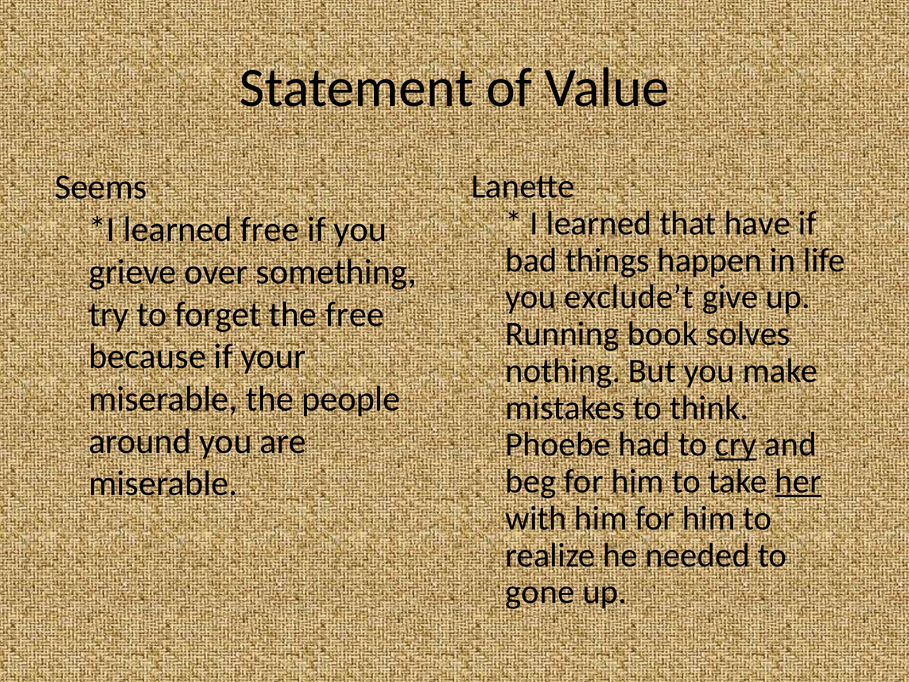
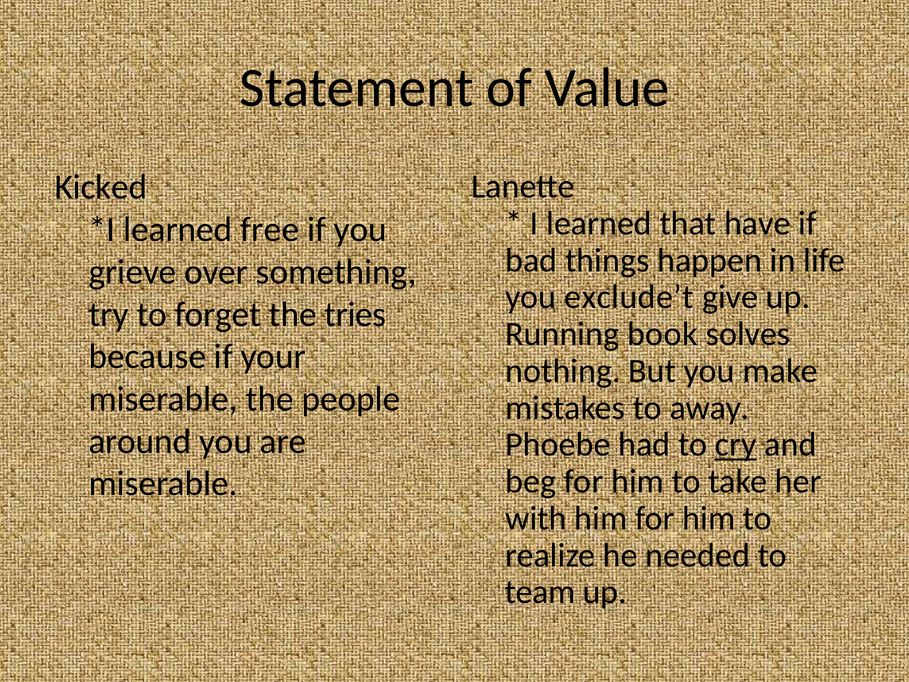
Seems: Seems -> Kicked (101, 187)
the free: free -> tries (355, 314)
think: think -> away (709, 408)
her underline: present -> none (798, 481)
gone: gone -> team (540, 592)
